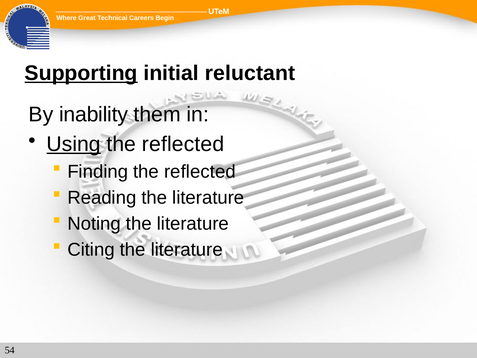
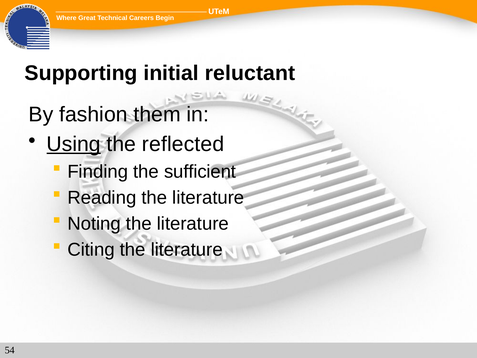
Supporting underline: present -> none (81, 73)
inability: inability -> fashion (93, 114)
Finding the reflected: reflected -> sufficient (200, 171)
